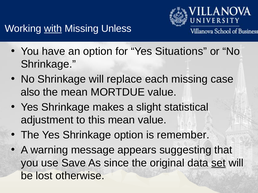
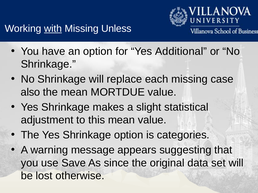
Situations: Situations -> Additional (181, 51)
remember: remember -> categories (183, 135)
set underline: present -> none (219, 163)
